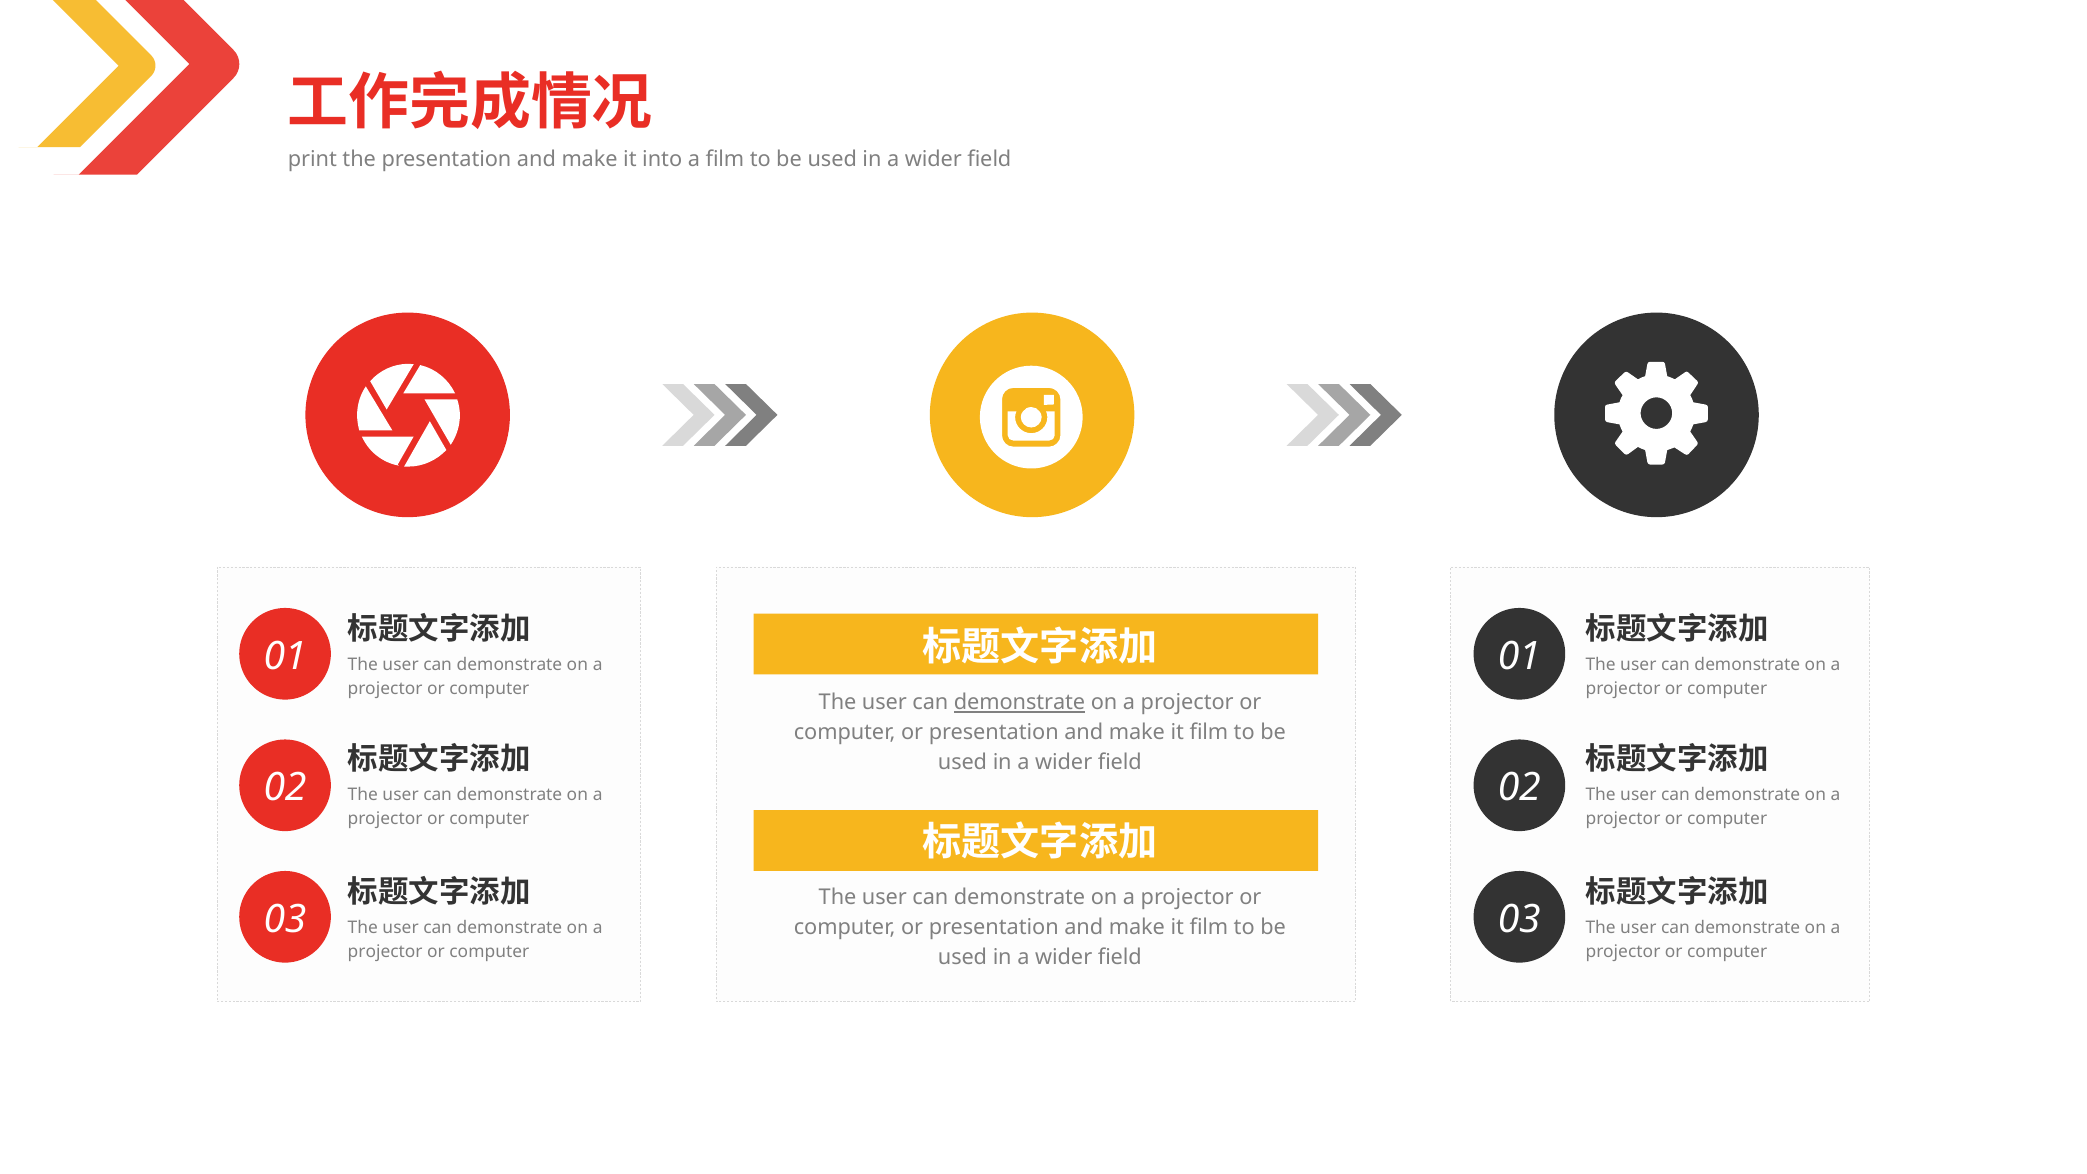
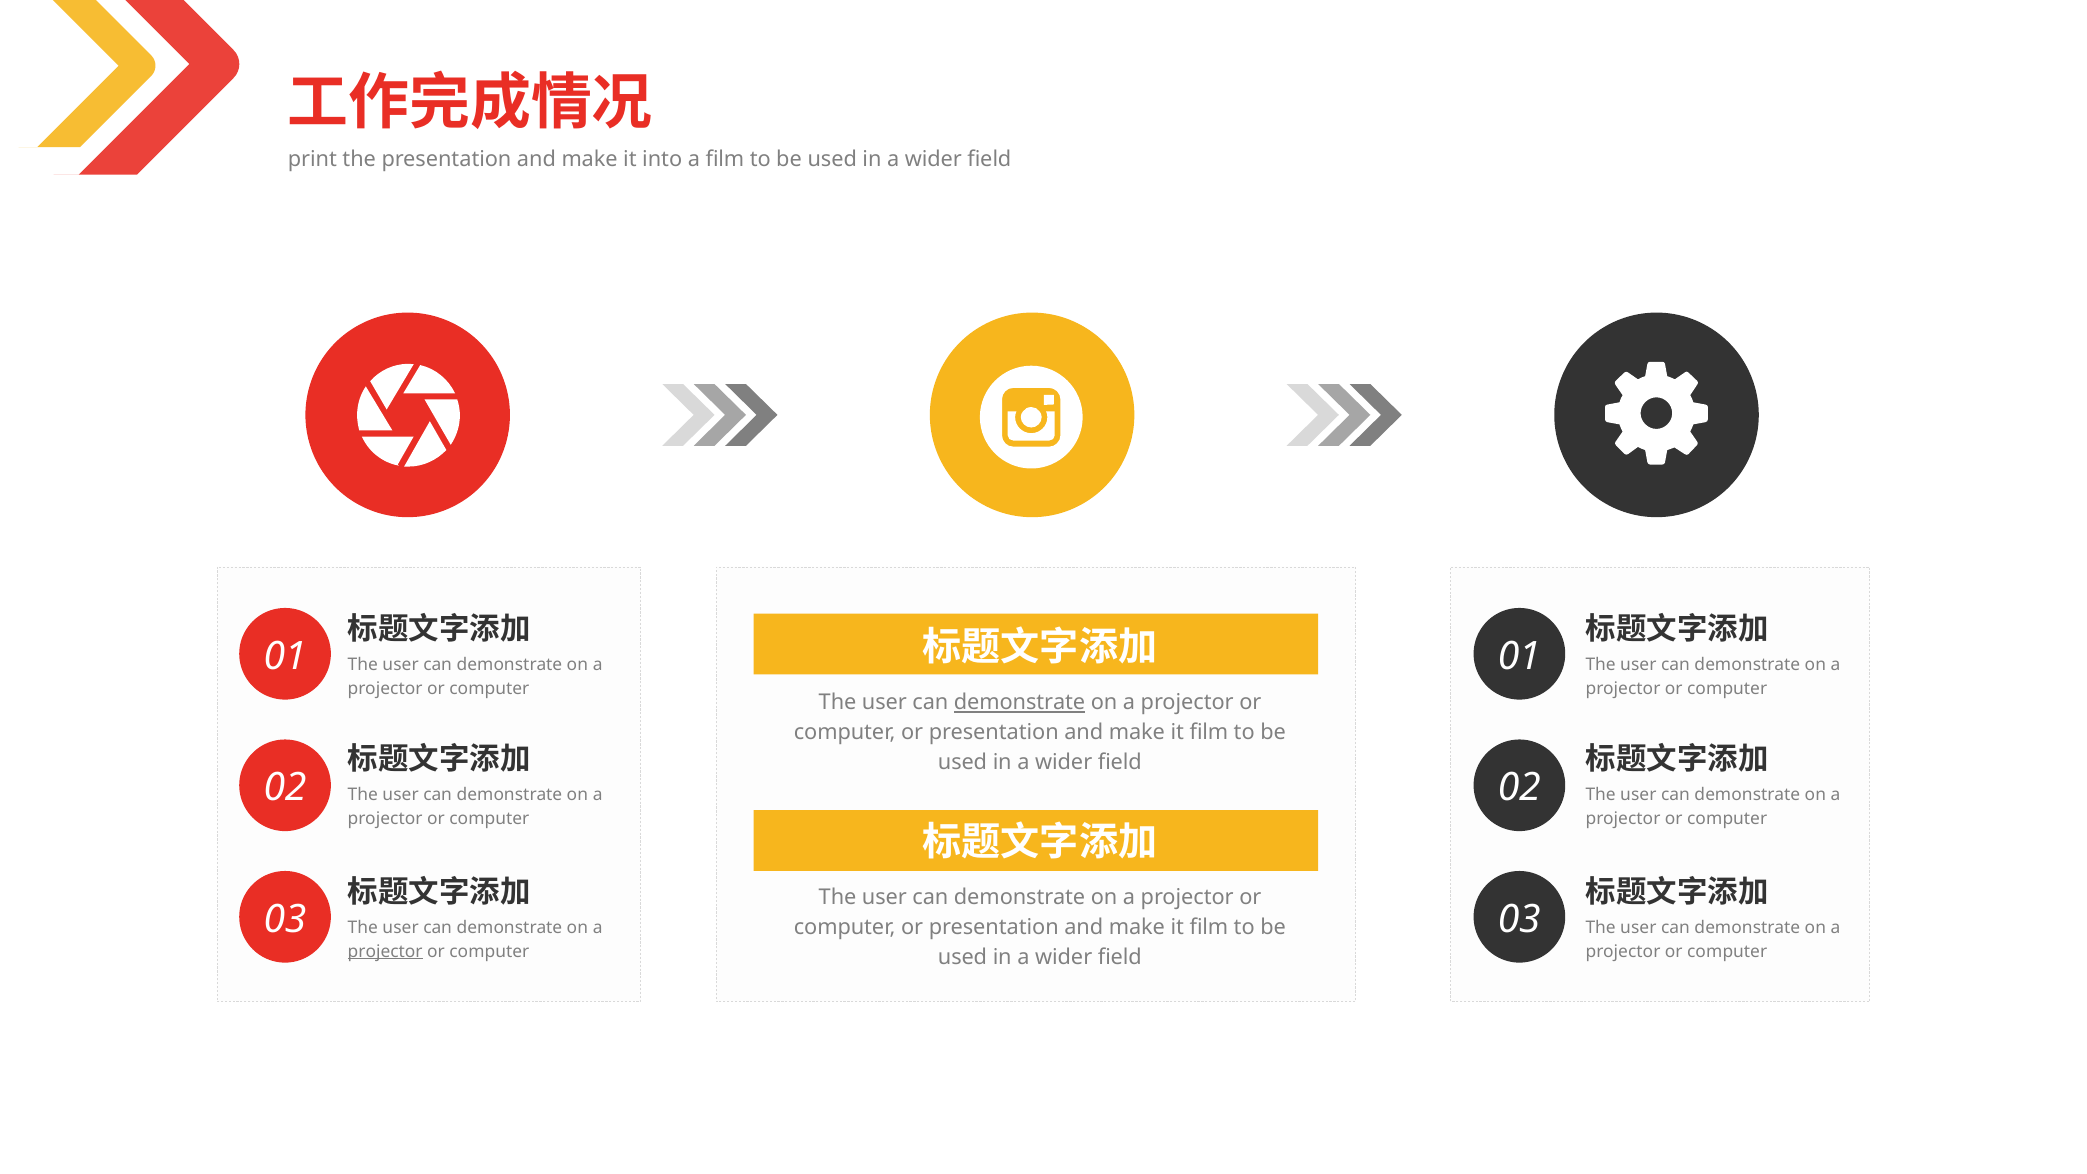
projector underline: none -> present (385, 951)
